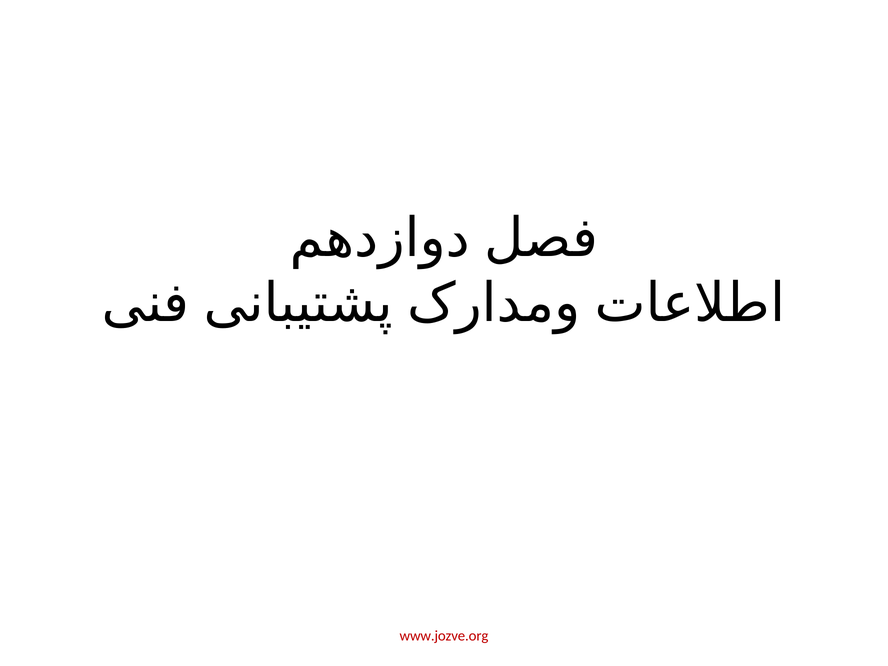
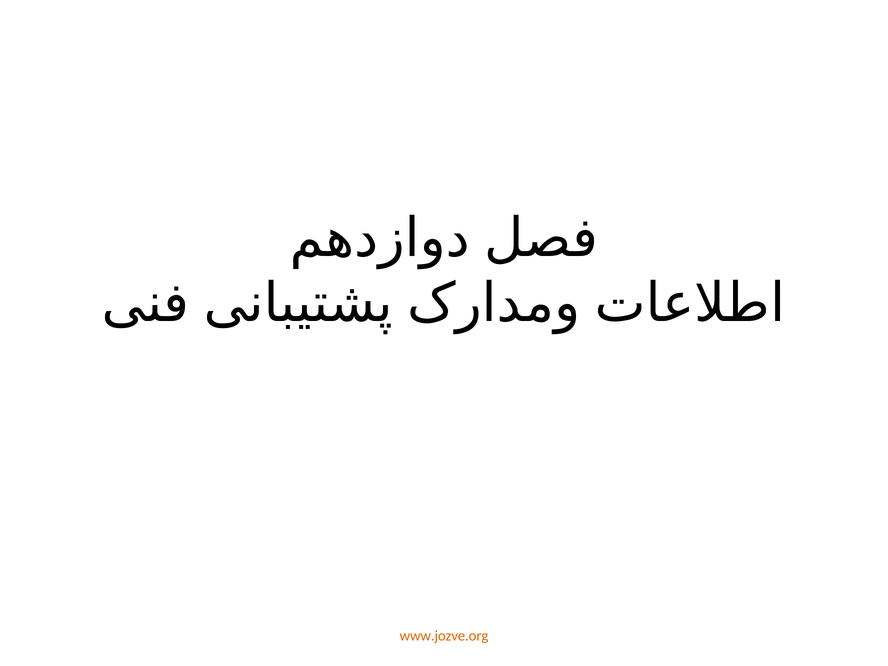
www.jozve.org colour: red -> orange (444, 636)
